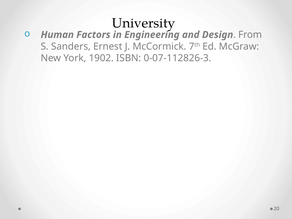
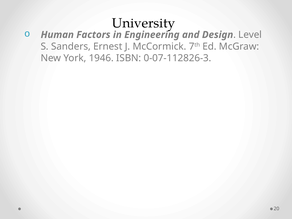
From: From -> Level (250, 35)
1902: 1902 -> 1946 (101, 58)
